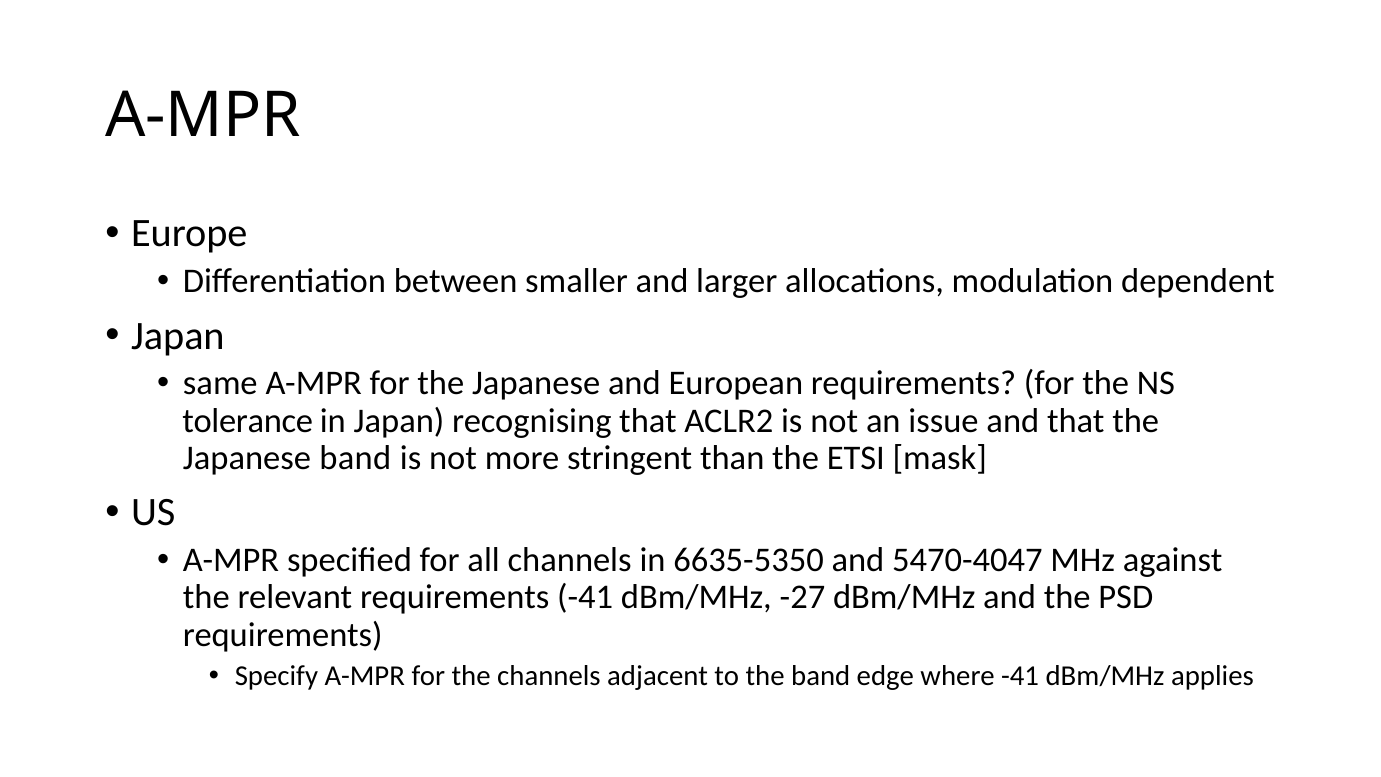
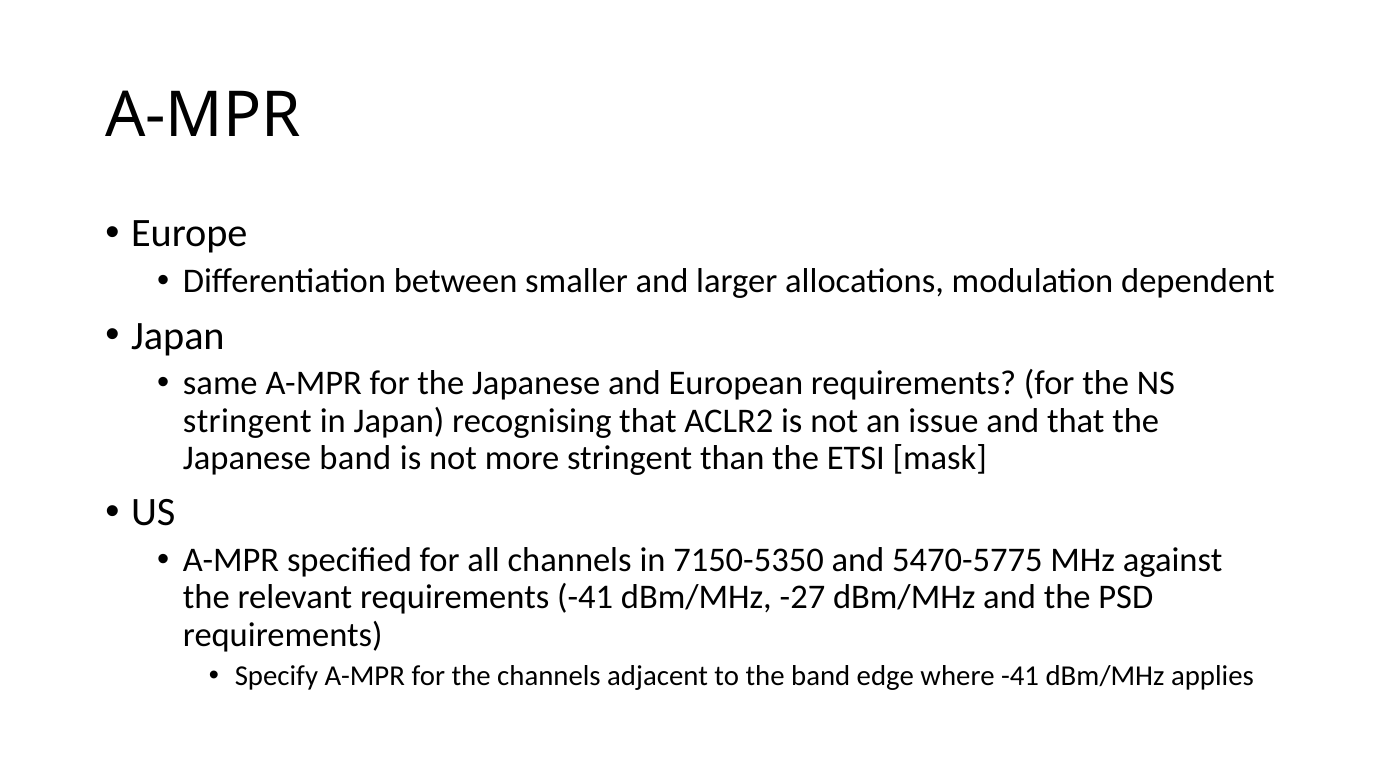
tolerance: tolerance -> stringent (247, 421)
6635-5350: 6635-5350 -> 7150-5350 (749, 560)
5470-4047: 5470-4047 -> 5470-5775 (967, 560)
